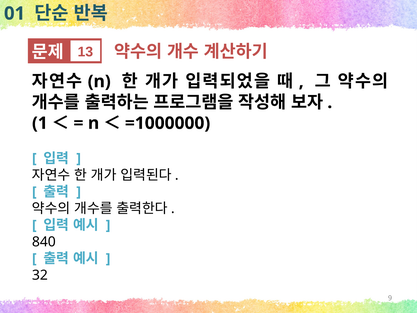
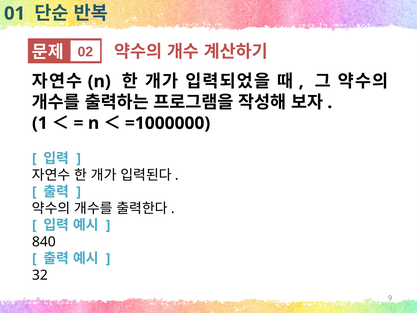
13: 13 -> 02 (85, 52)
